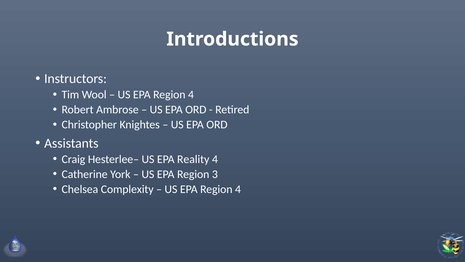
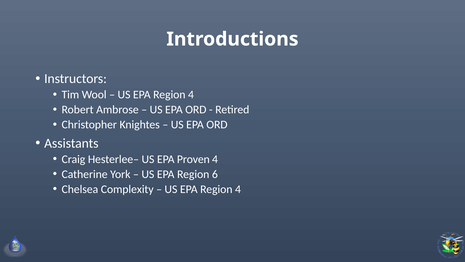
Reality: Reality -> Proven (193, 159)
3: 3 -> 6 (215, 174)
